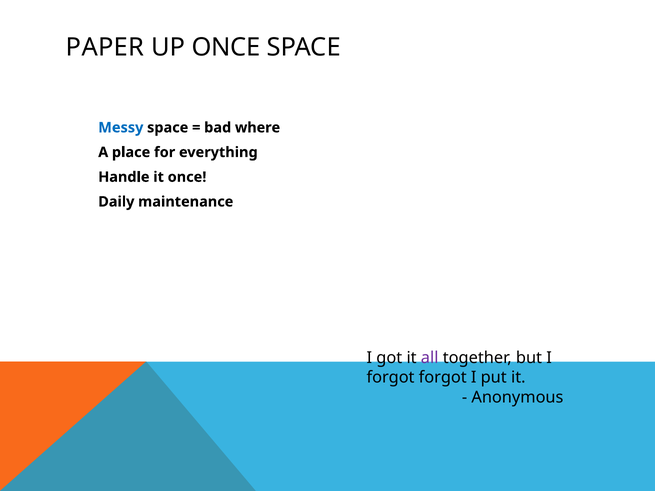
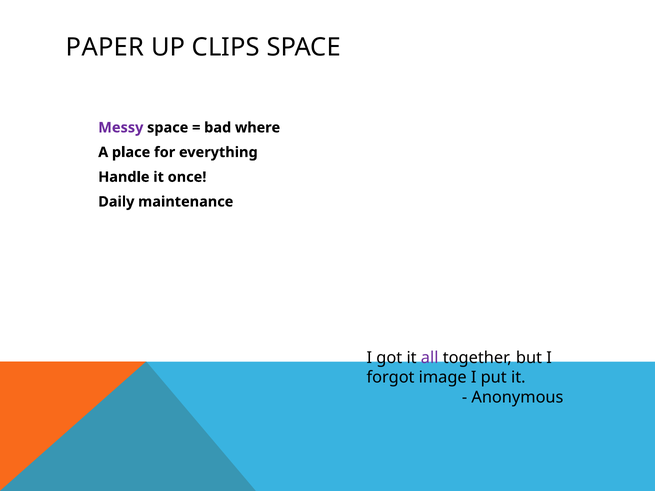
UP ONCE: ONCE -> CLIPS (226, 48)
Messy colour: blue -> purple (121, 128)
forgot forgot: forgot -> image (443, 378)
